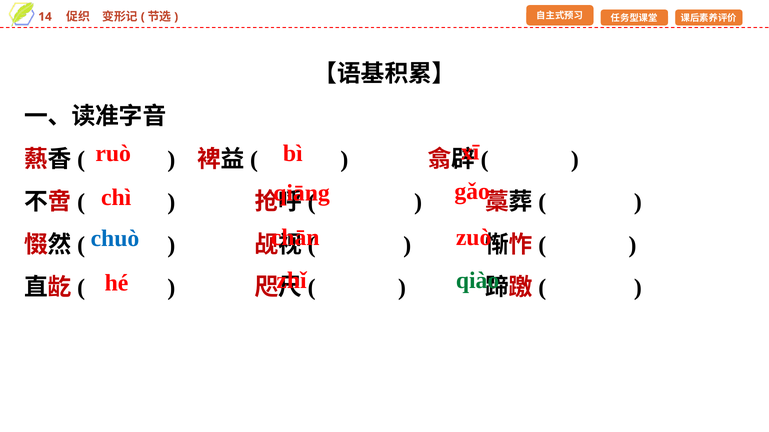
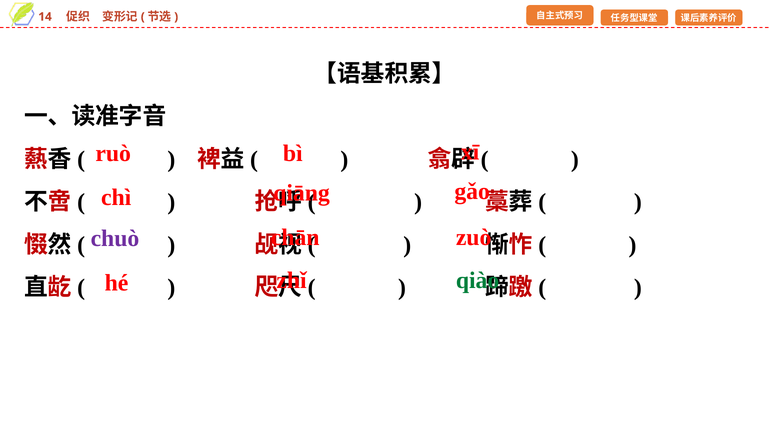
chuò colour: blue -> purple (115, 239)
